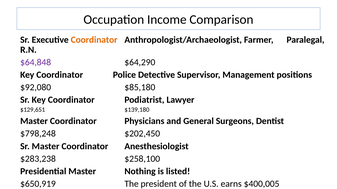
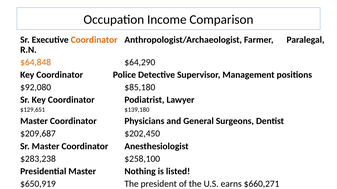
$64,848 colour: purple -> orange (36, 63)
$798,248: $798,248 -> $209,687 (38, 134)
$400,005: $400,005 -> $660,271 (262, 184)
